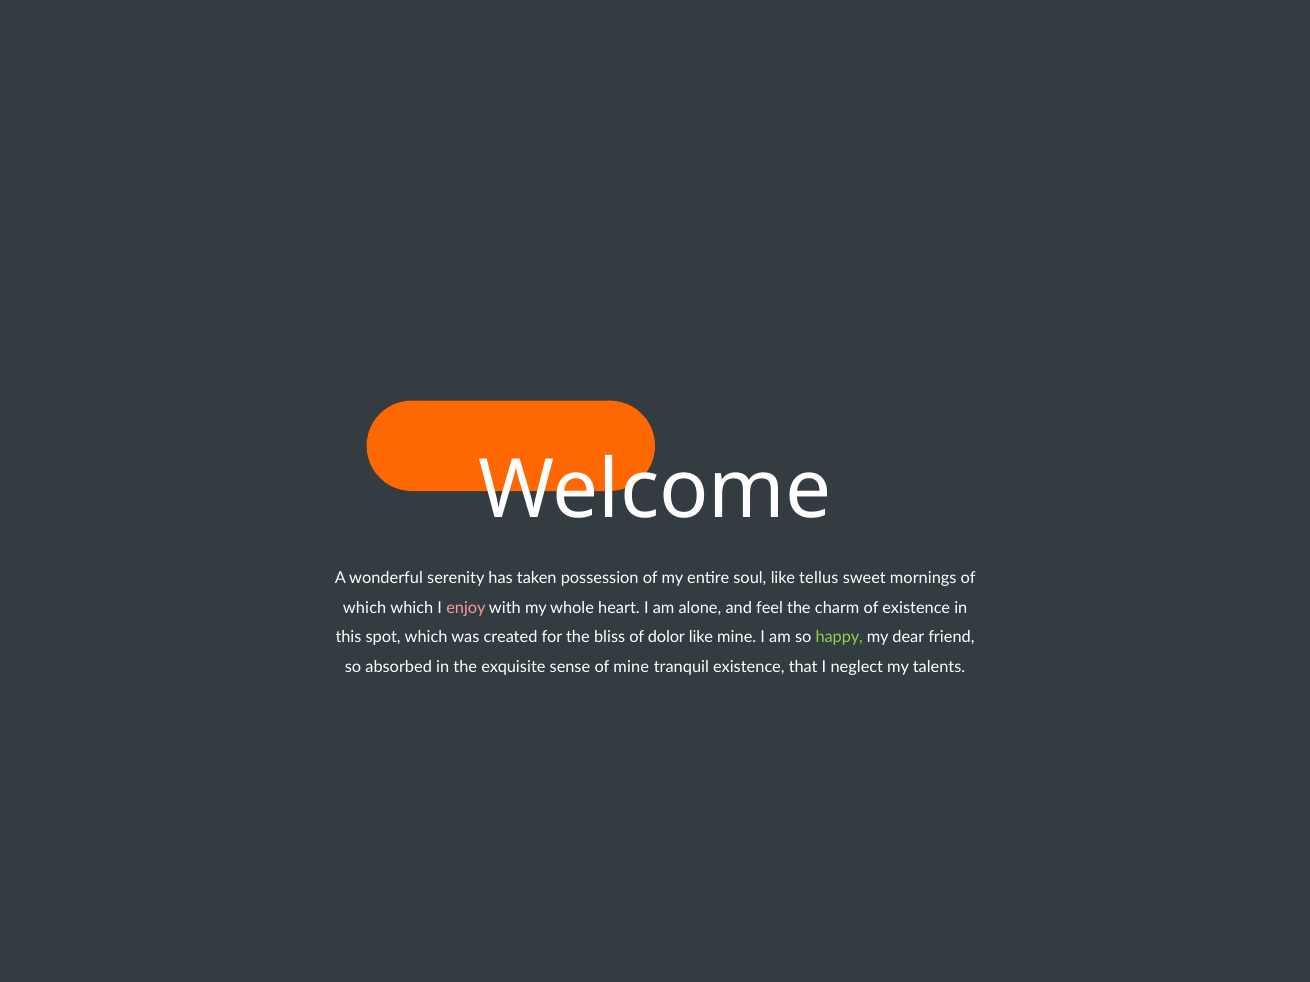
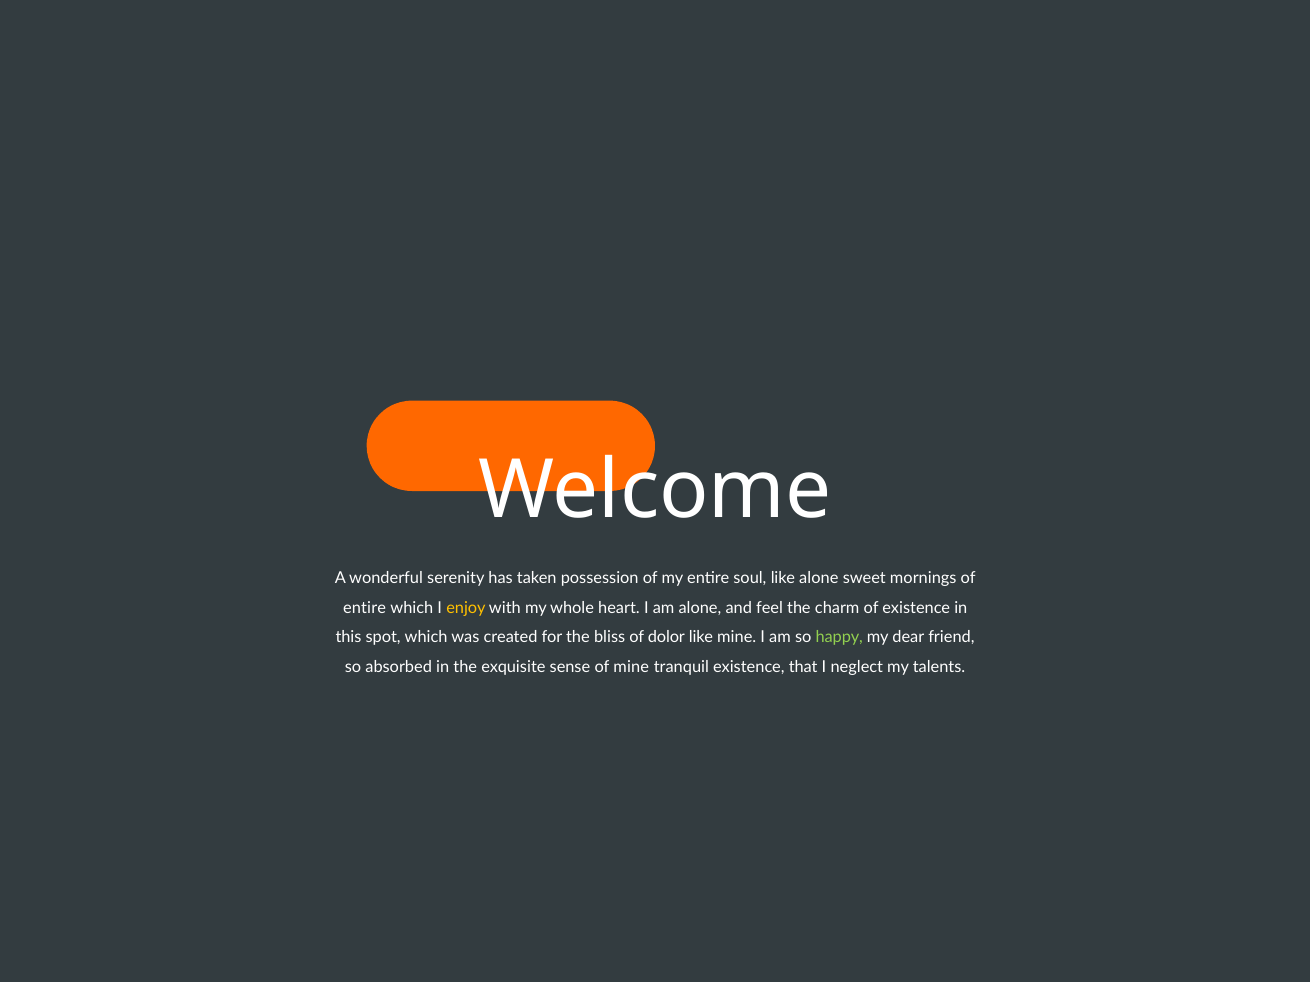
like tellus: tellus -> alone (819, 578)
which: which -> entire (365, 608)
enjoy colour: pink -> yellow (466, 608)
